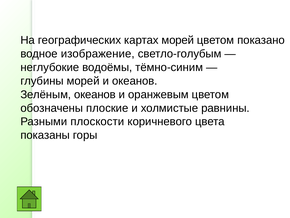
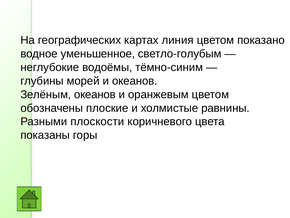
картах морей: морей -> линия (178, 40)
изображение: изображение -> уменьшенное (98, 54)
